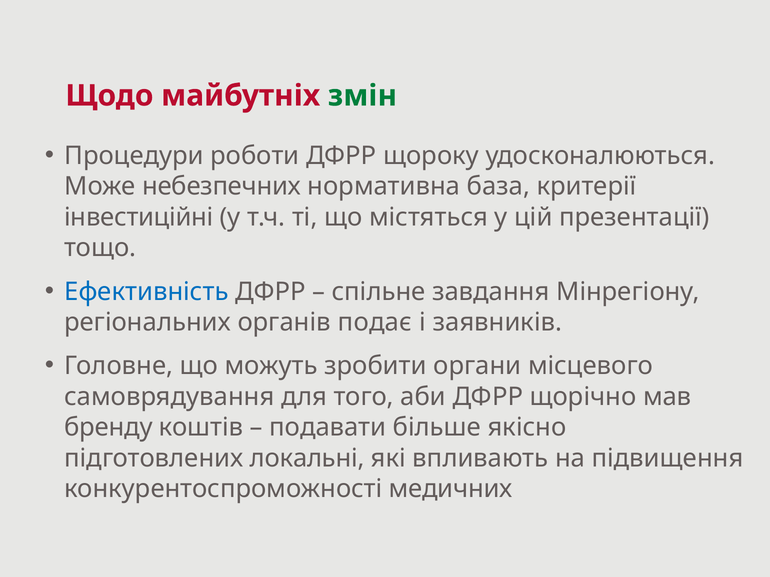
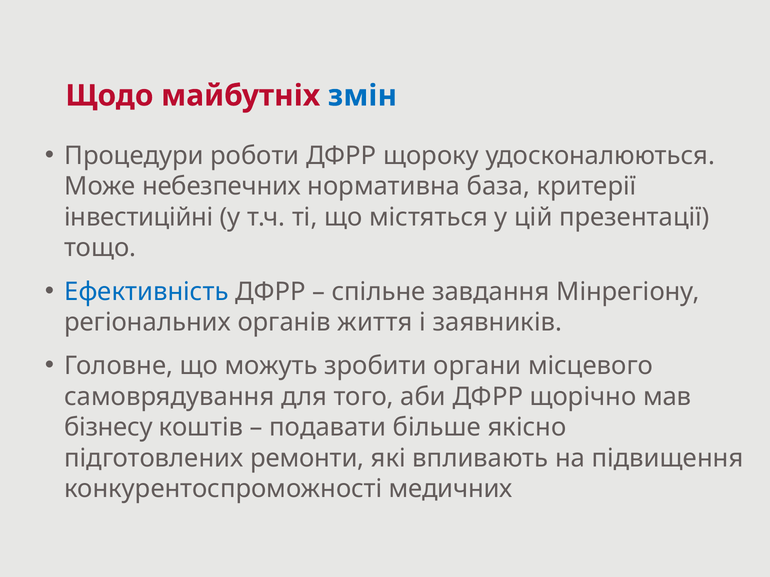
змін colour: green -> blue (362, 96)
подає: подає -> життя (375, 323)
бренду: бренду -> бізнесу (108, 428)
локальні: локальні -> ремонти (307, 459)
